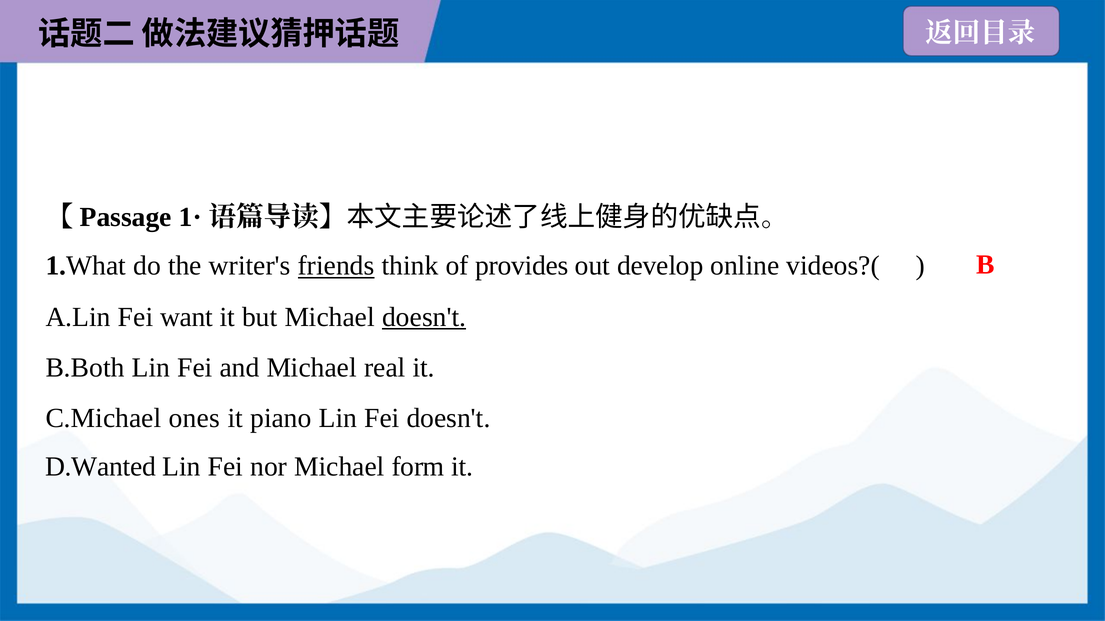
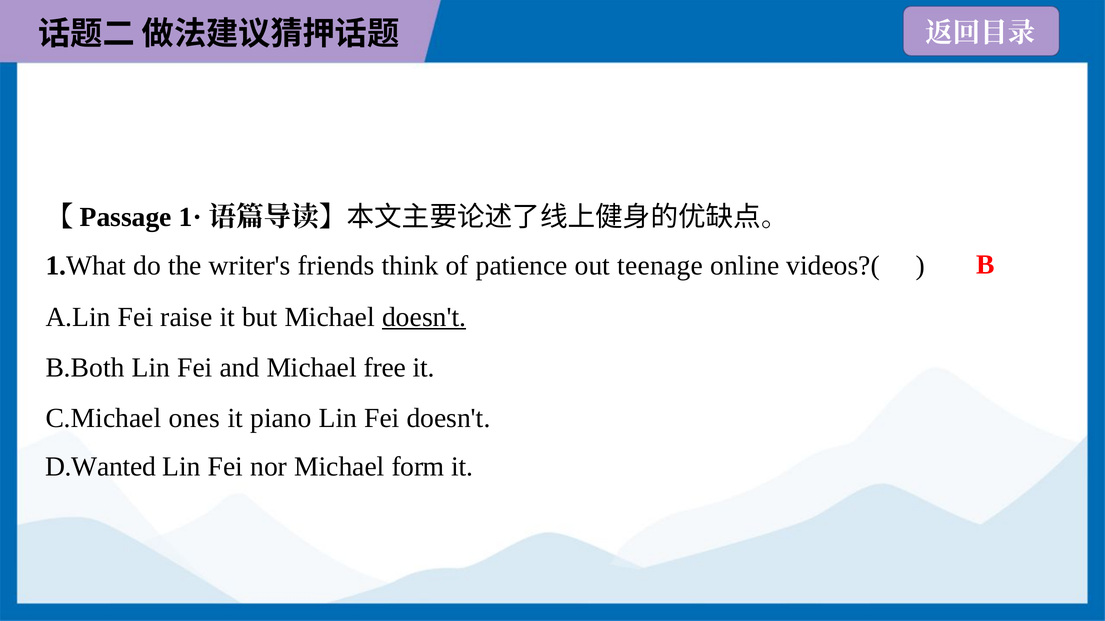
friends underline: present -> none (336, 266)
provides: provides -> patience (522, 266)
develop: develop -> teenage (660, 266)
want: want -> raise (186, 317)
real: real -> free (385, 368)
